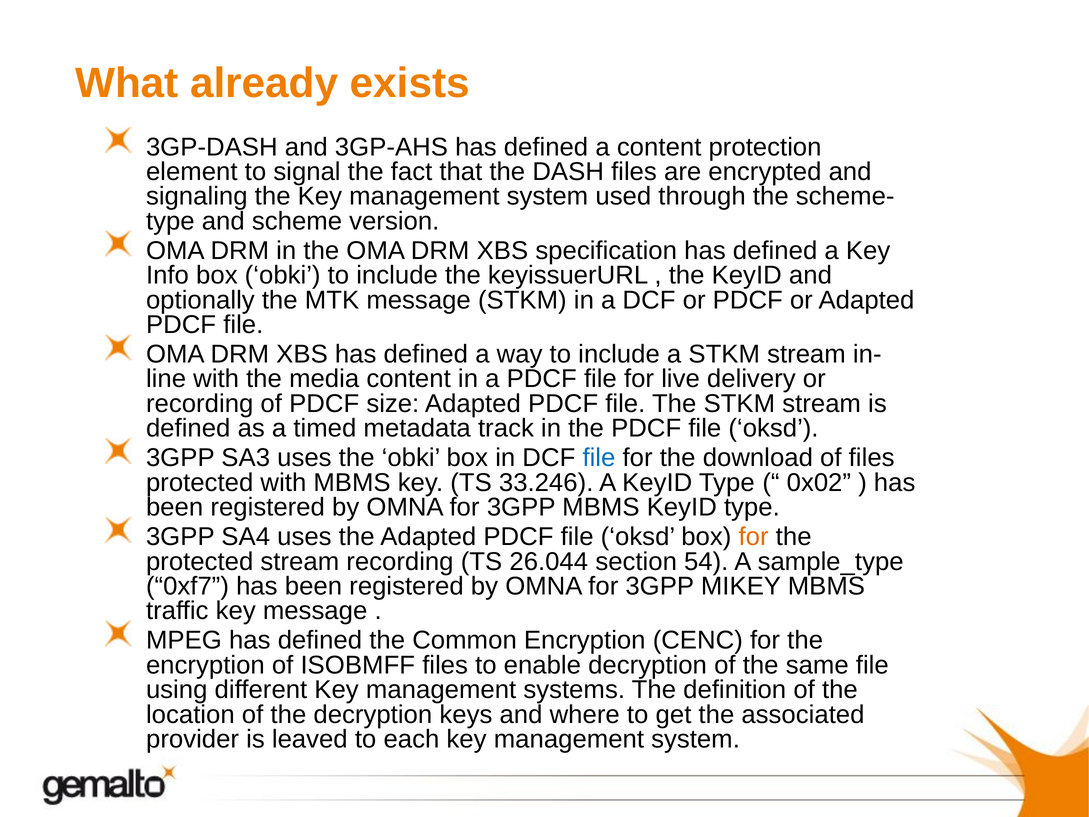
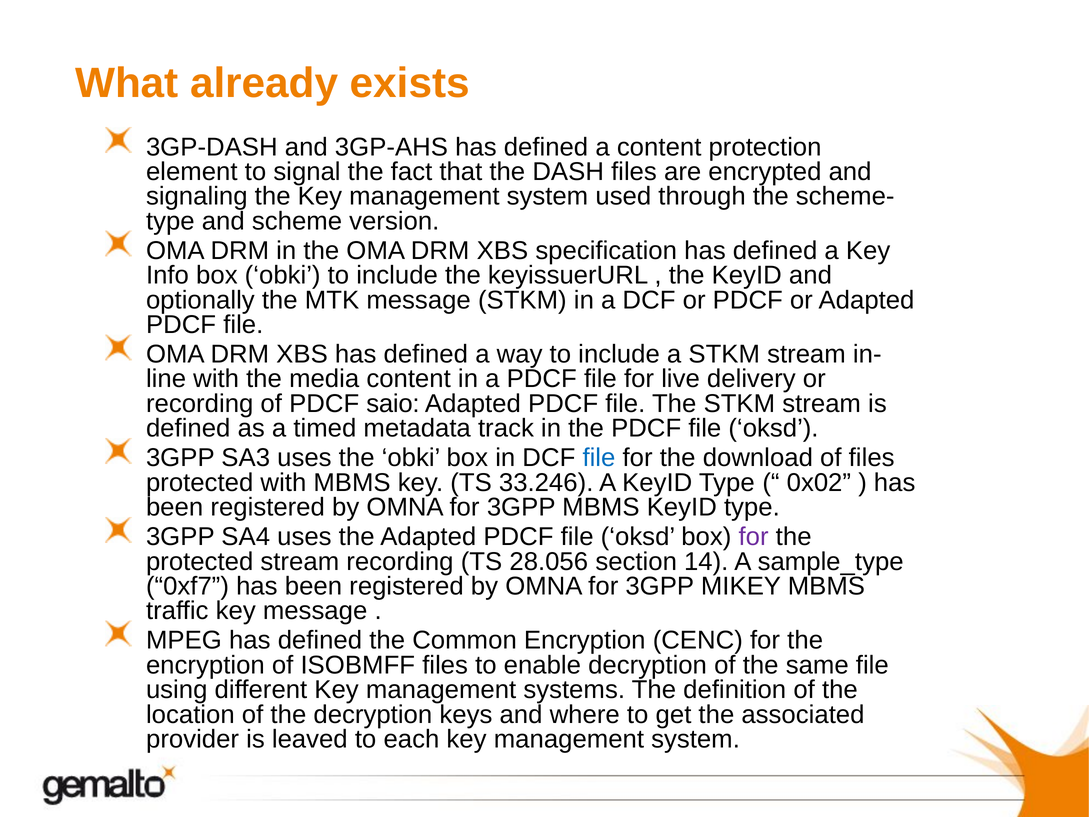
size: size -> saio (393, 404)
for colour: orange -> purple (754, 537)
26.044: 26.044 -> 28.056 (549, 561)
54: 54 -> 14 (706, 561)
